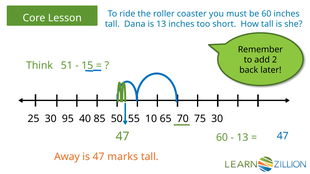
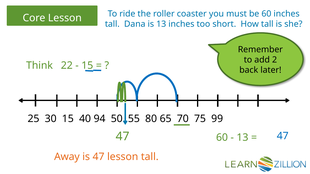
51: 51 -> 22 (67, 66)
30 95: 95 -> 15 (68, 119)
85: 85 -> 94 (100, 119)
10: 10 -> 80 (151, 119)
75 30: 30 -> 99 (217, 119)
47 marks: marks -> lesson (123, 157)
